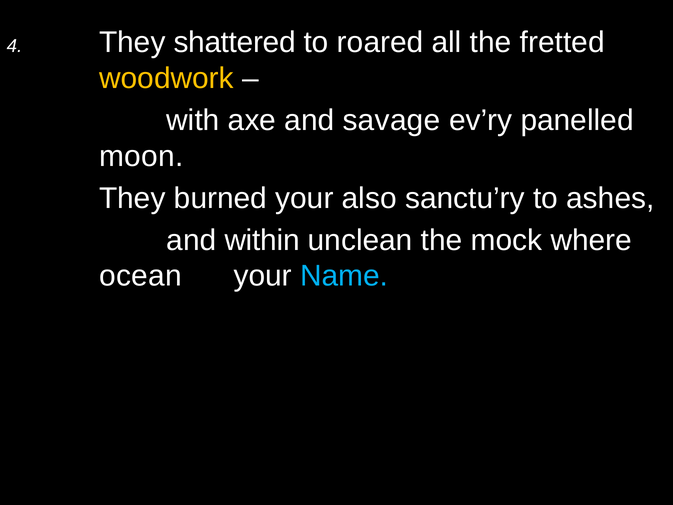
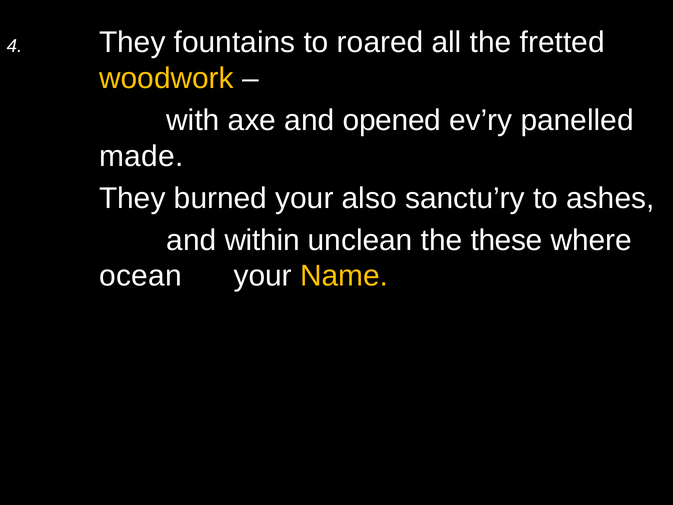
shattered: shattered -> fountains (235, 43)
savage: savage -> opened (392, 120)
moon: moon -> made (141, 156)
mock: mock -> these (507, 240)
Name colour: light blue -> yellow (344, 276)
